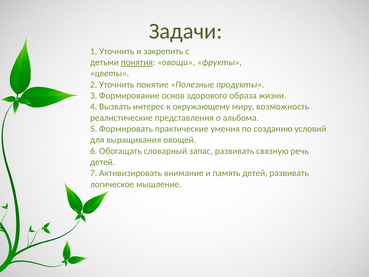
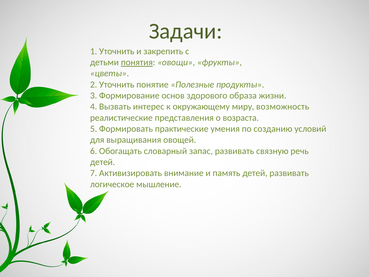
альбома: альбома -> возраста (241, 118)
